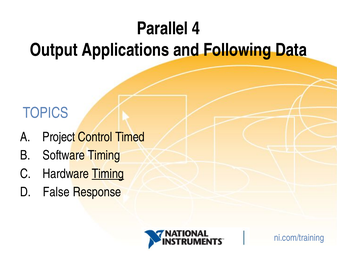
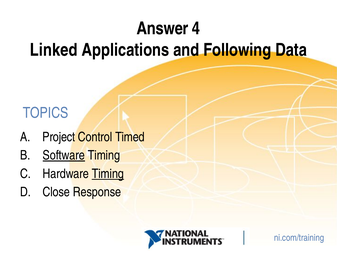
Parallel: Parallel -> Answer (162, 28)
Output: Output -> Linked (54, 50)
Software underline: none -> present (64, 155)
False: False -> Close (56, 192)
